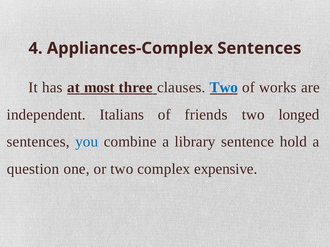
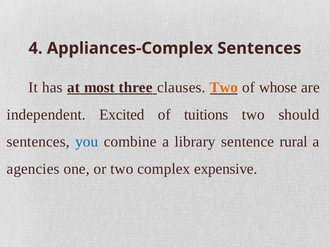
Two colour: blue -> orange (224, 88)
works: works -> whose (278, 88)
Italians: Italians -> Excited (122, 115)
friends: friends -> tuitions (206, 115)
longed: longed -> should (299, 115)
hold: hold -> rural (294, 142)
question: question -> agencies (33, 169)
